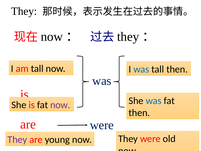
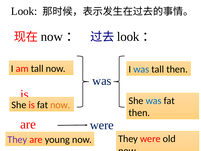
They: They -> Look (24, 11)
they: they -> look (128, 37)
now colour: purple -> orange (60, 105)
